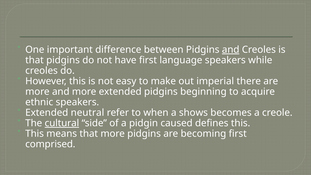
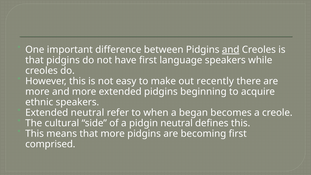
imperial: imperial -> recently (215, 81)
shows: shows -> began (193, 113)
cultural underline: present -> none (62, 123)
pidgin caused: caused -> neutral (177, 123)
